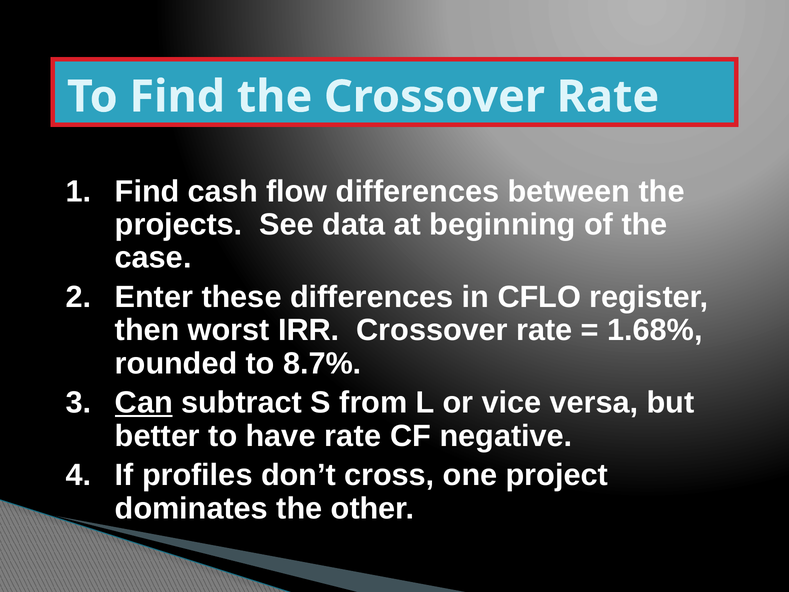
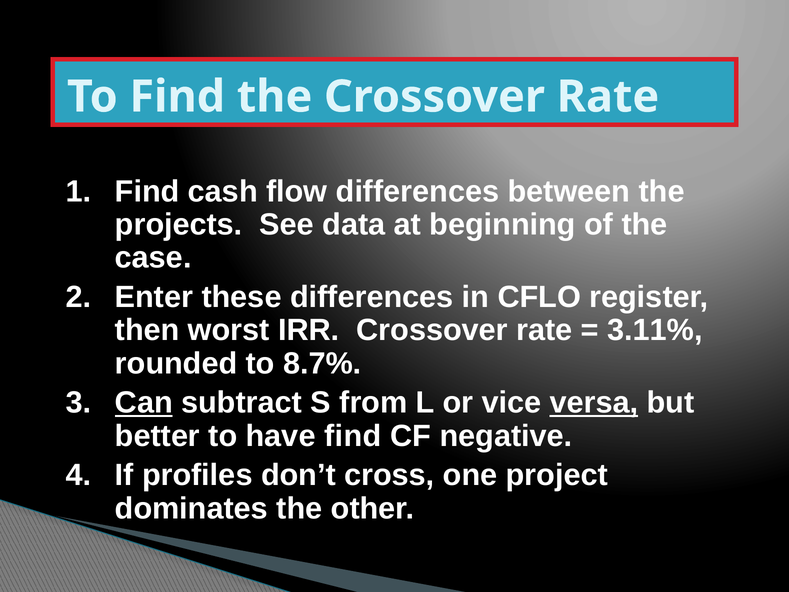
1.68%: 1.68% -> 3.11% (655, 330)
versa underline: none -> present (594, 403)
have rate: rate -> find (353, 436)
